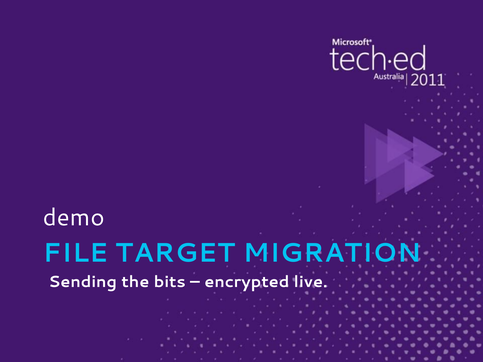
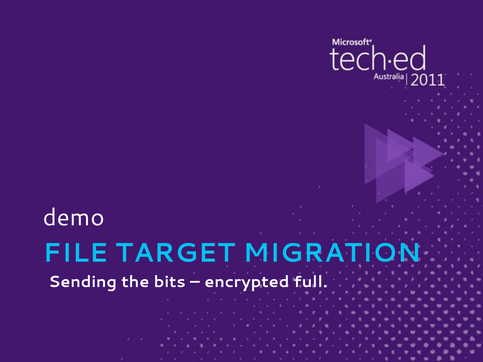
live: live -> full (311, 282)
